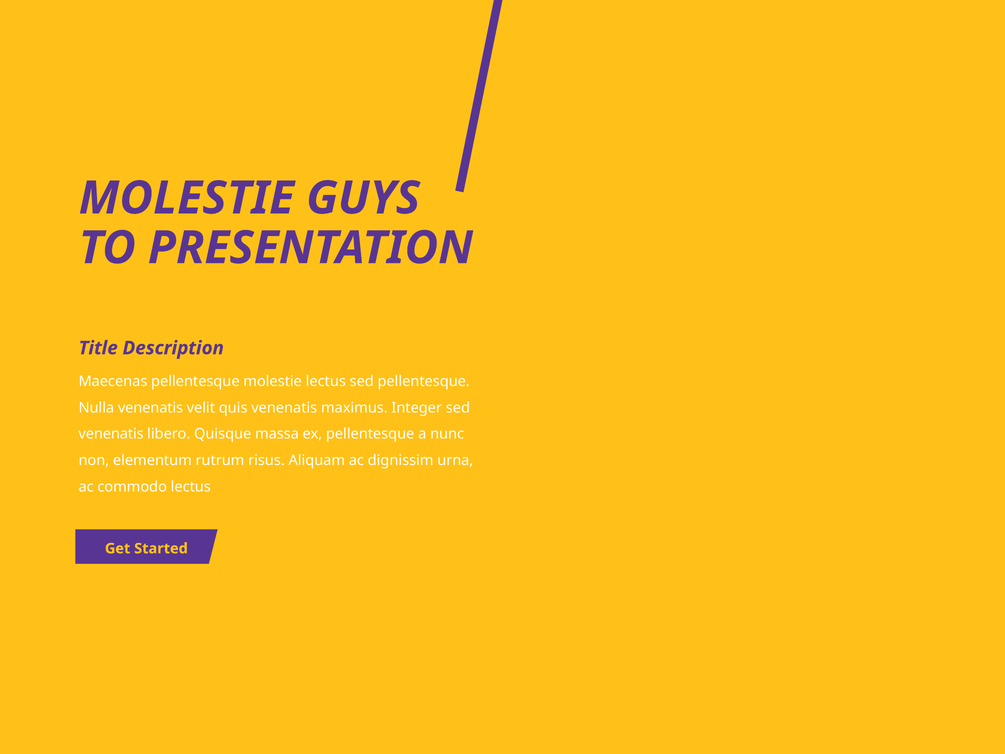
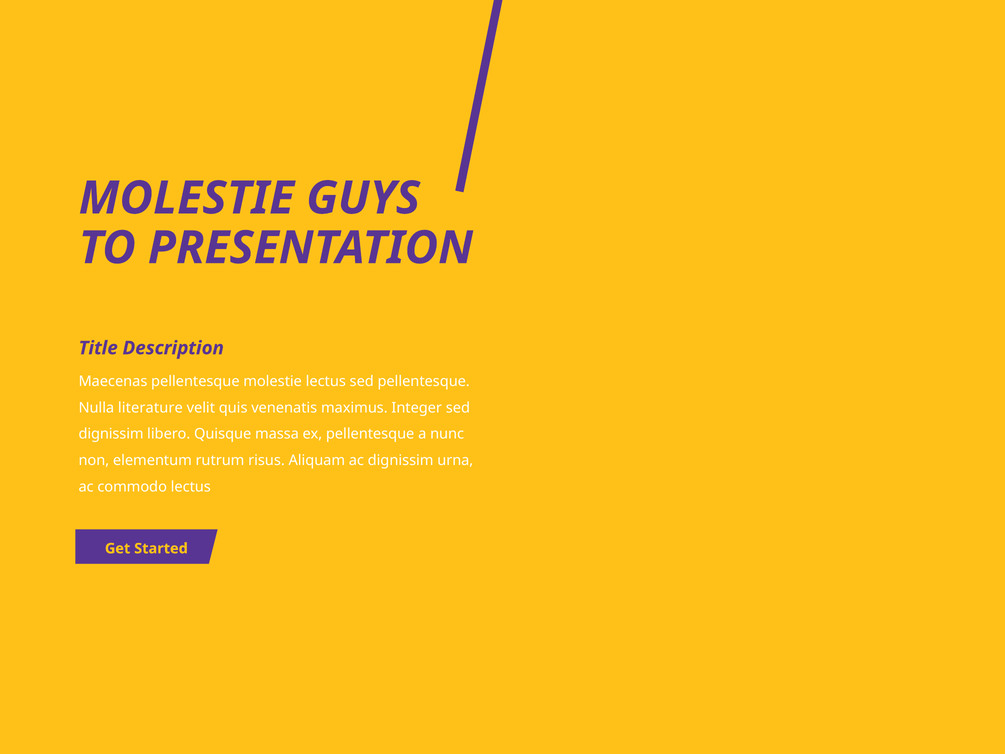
Nulla venenatis: venenatis -> literature (150, 408)
venenatis: venenatis -> dignissim (111, 434)
